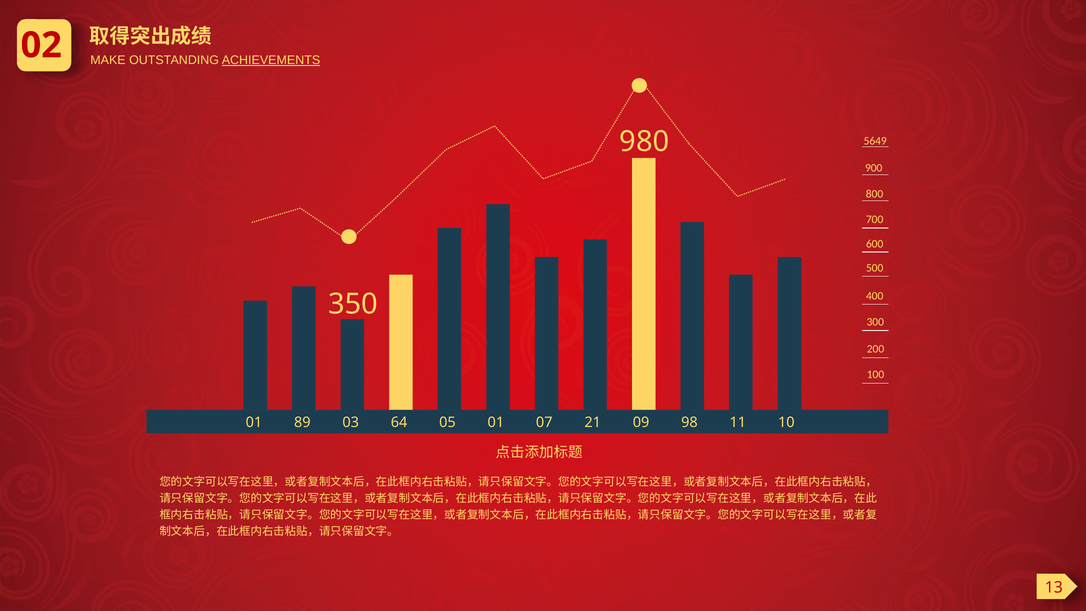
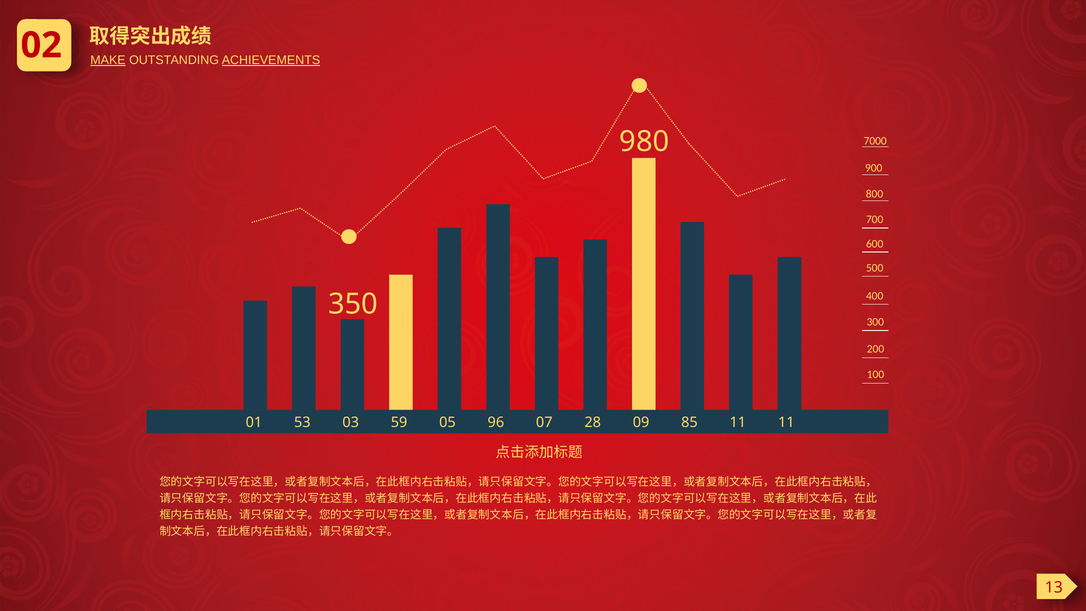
MAKE underline: none -> present (108, 60)
5649: 5649 -> 7000 (875, 141)
89: 89 -> 53 (302, 422)
64: 64 -> 59 (399, 422)
05 01: 01 -> 96 (496, 422)
21: 21 -> 28 (593, 422)
98: 98 -> 85 (689, 422)
11 10: 10 -> 11 (786, 422)
